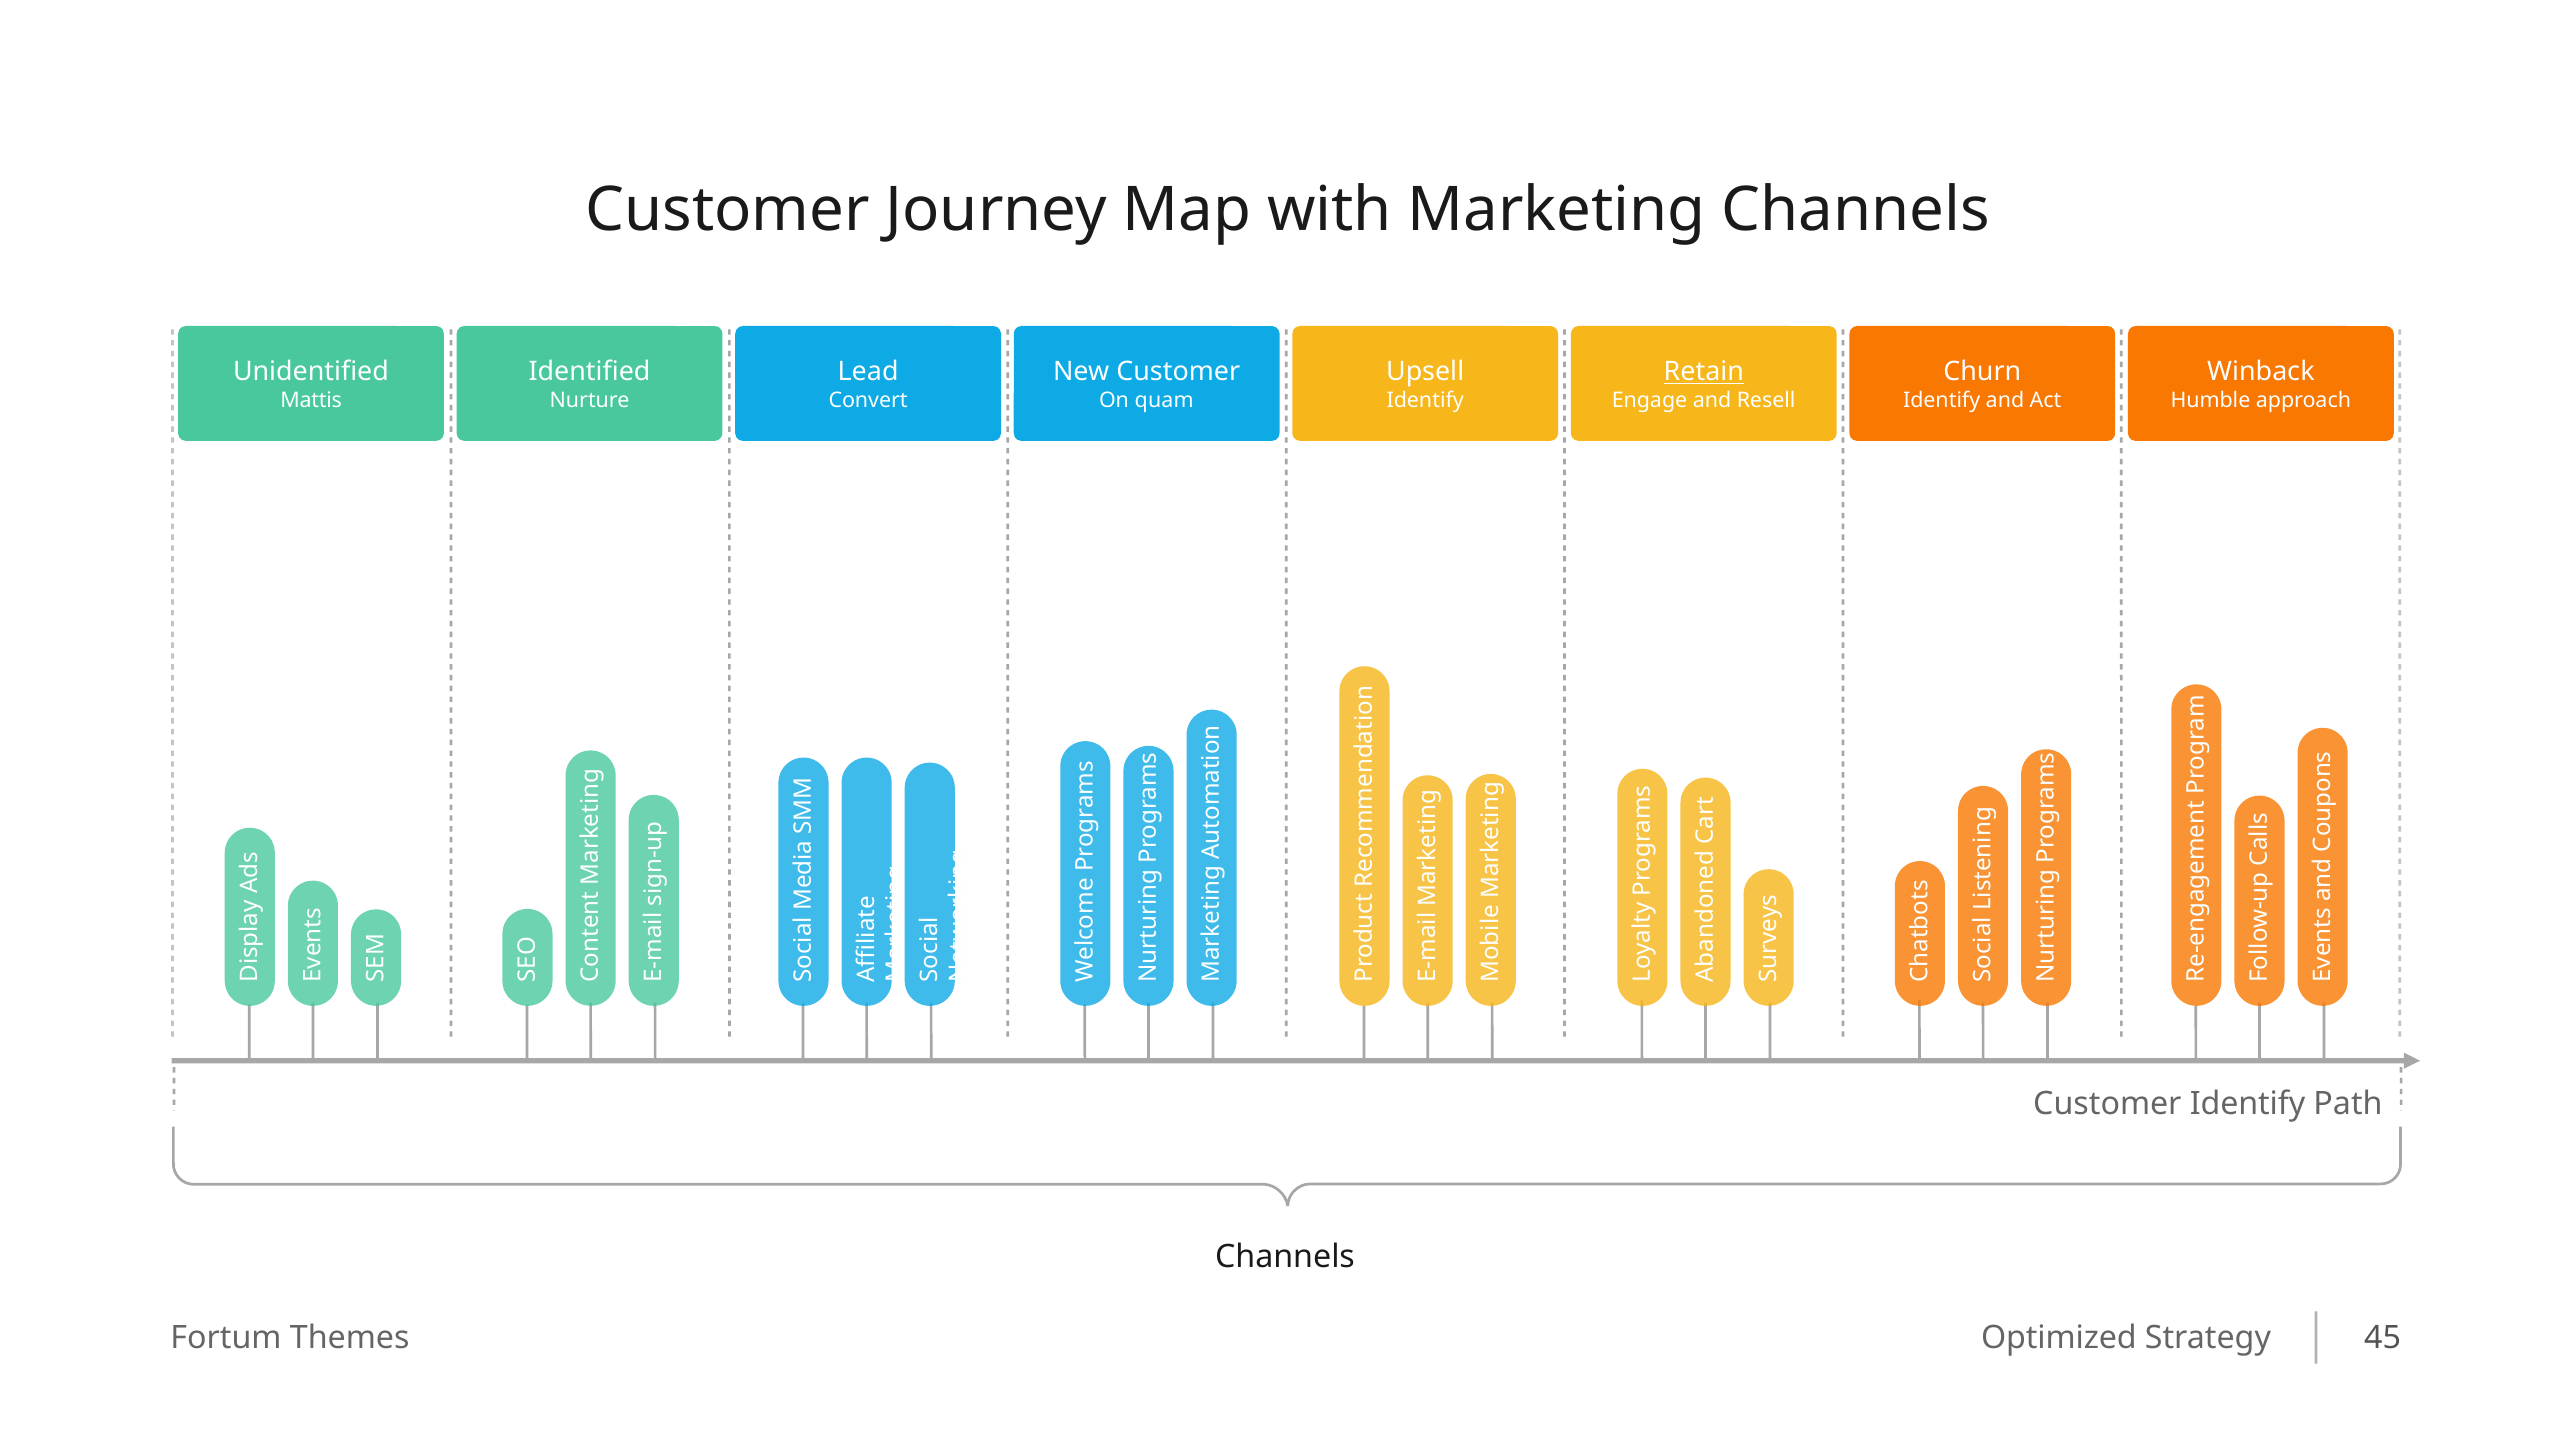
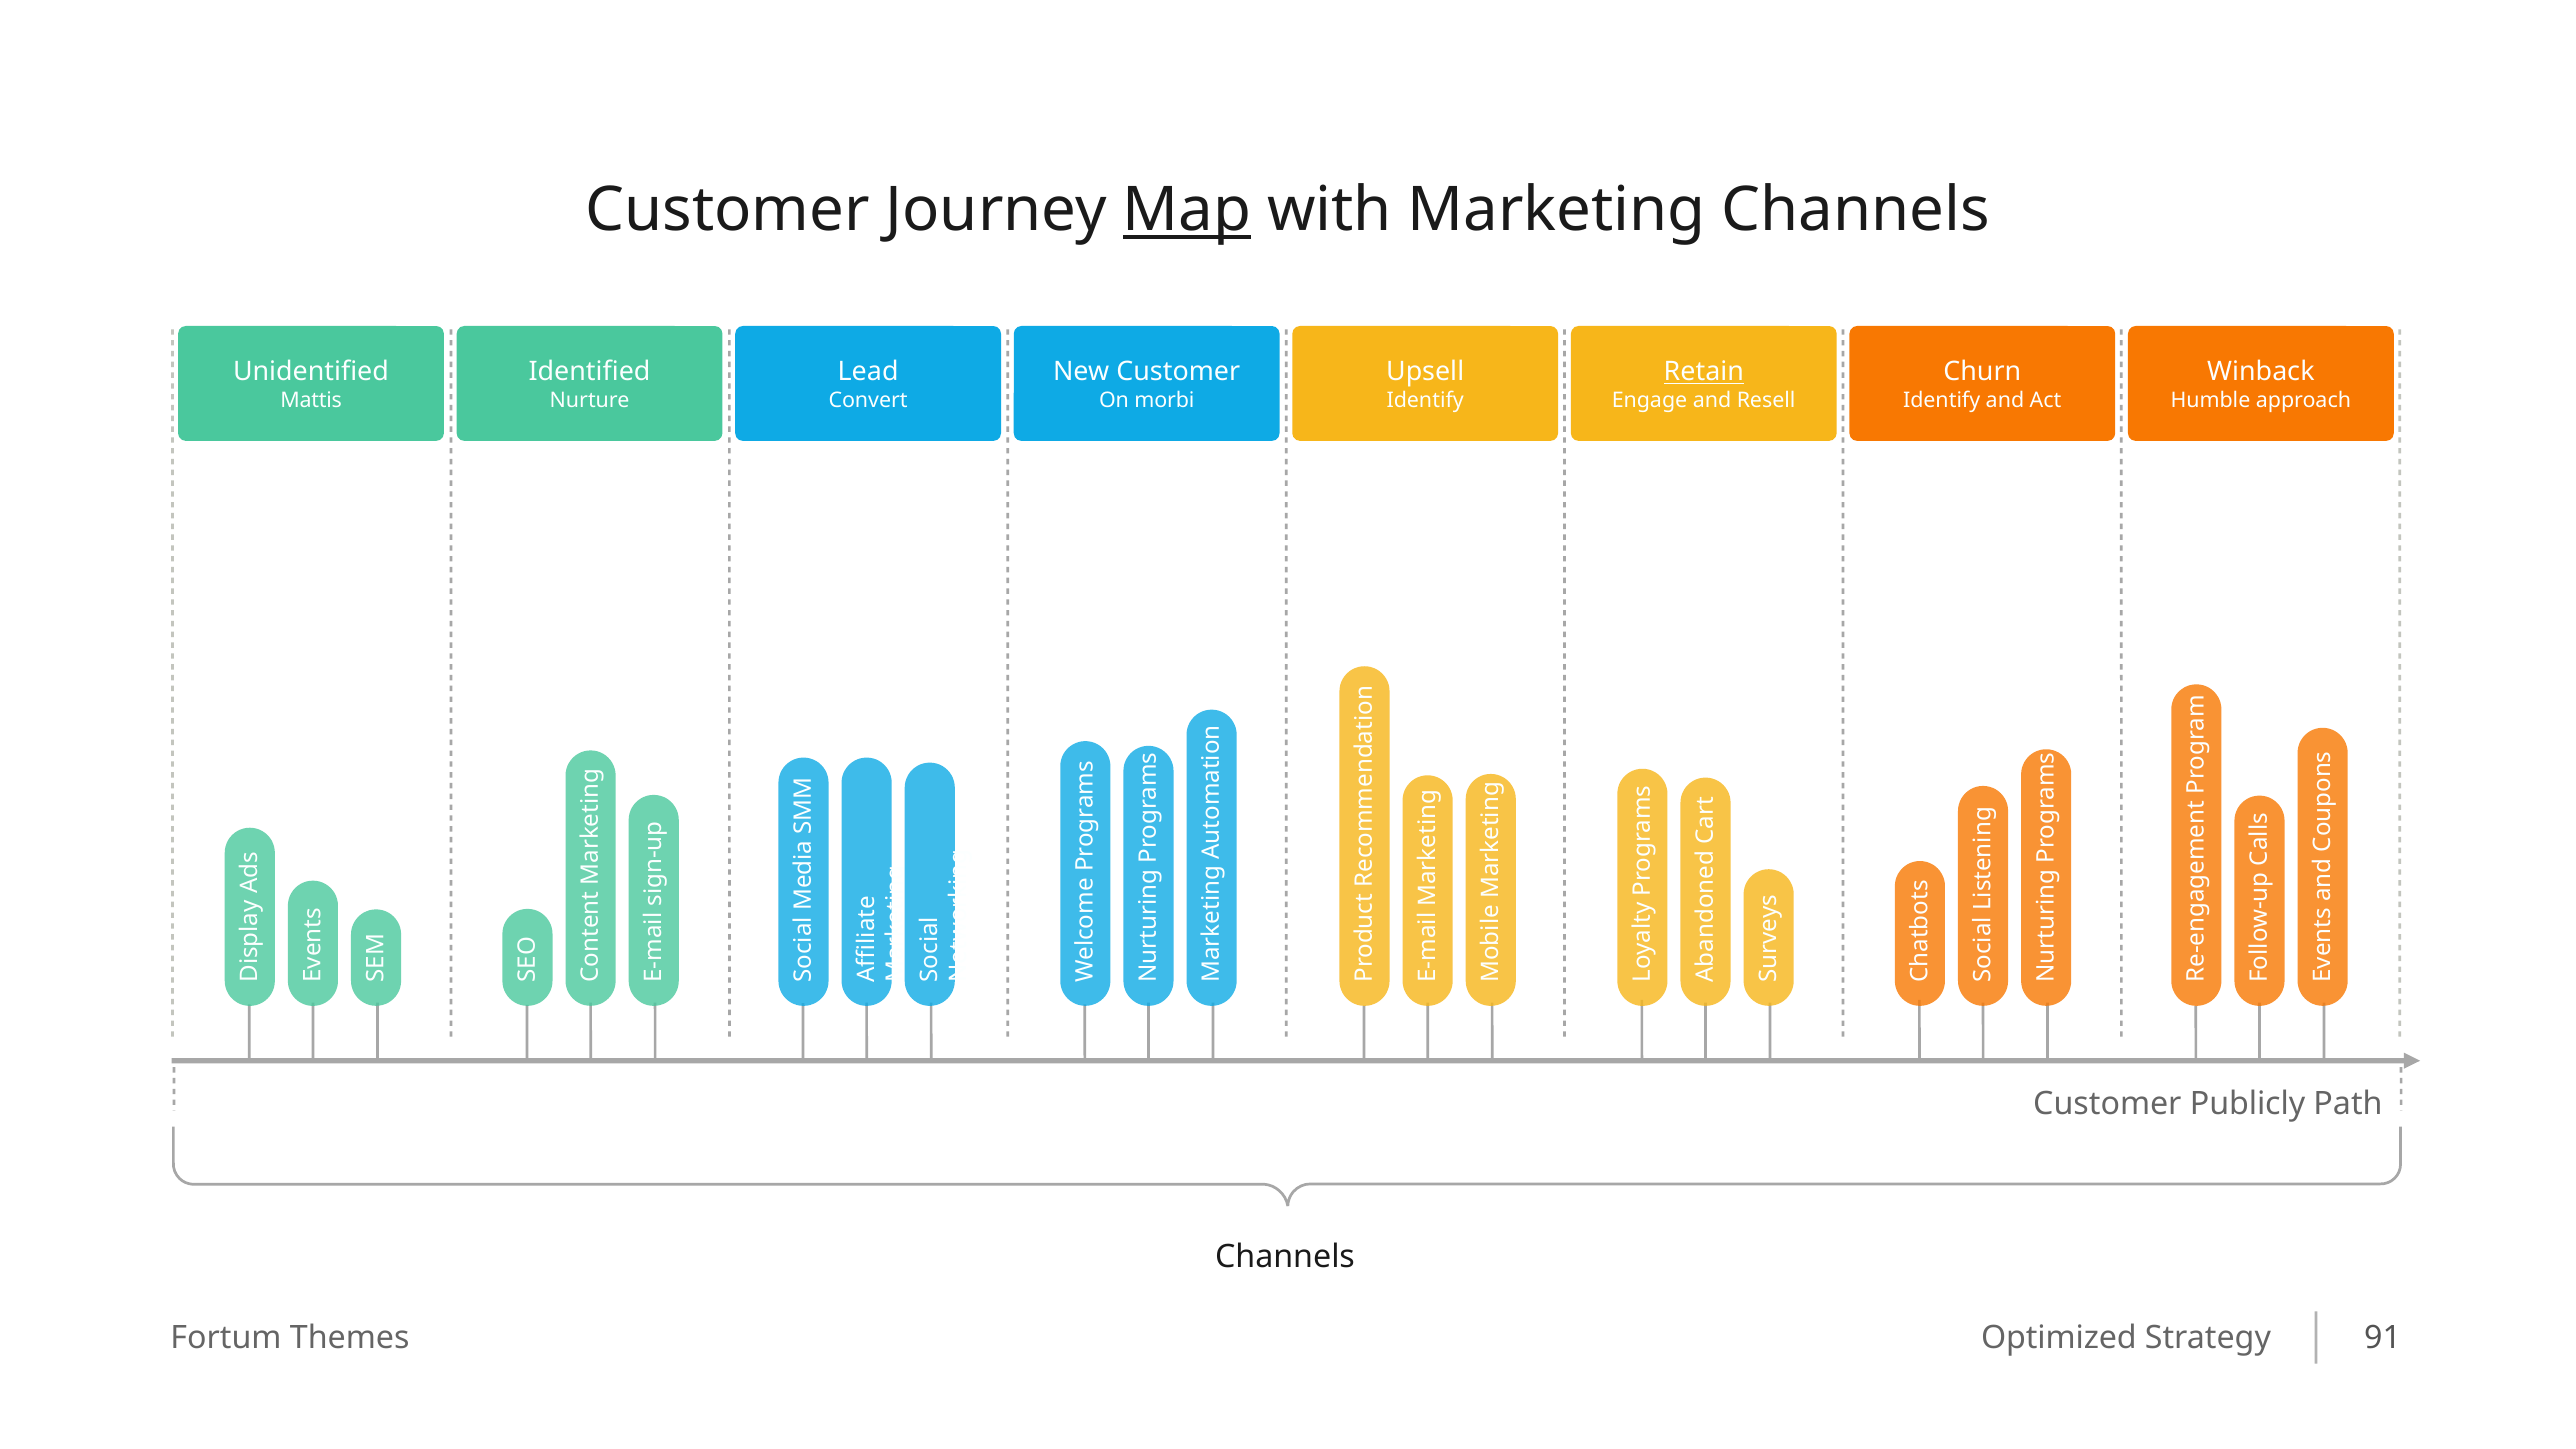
Map underline: none -> present (1187, 210)
quam: quam -> morbi (1164, 400)
Customer Identify: Identify -> Publicly (2248, 1104)
45: 45 -> 91 (2383, 1338)
